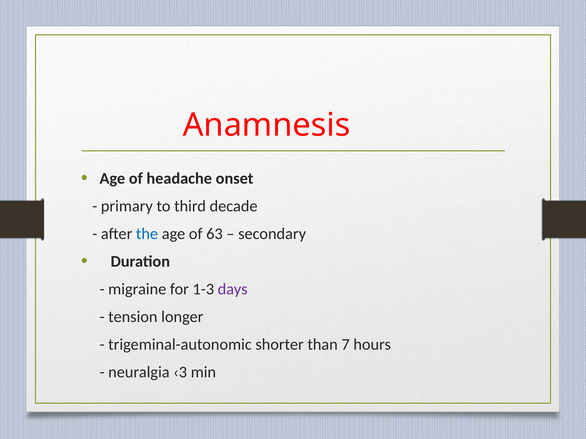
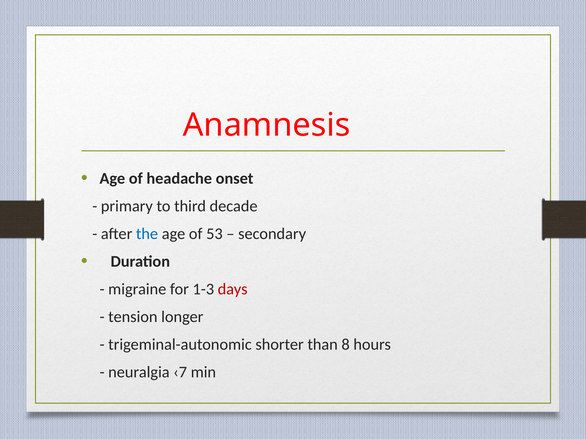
63: 63 -> 53 (214, 234)
days colour: purple -> red (233, 289)
7: 7 -> 8 (346, 345)
‹3: ‹3 -> ‹7 (180, 372)
